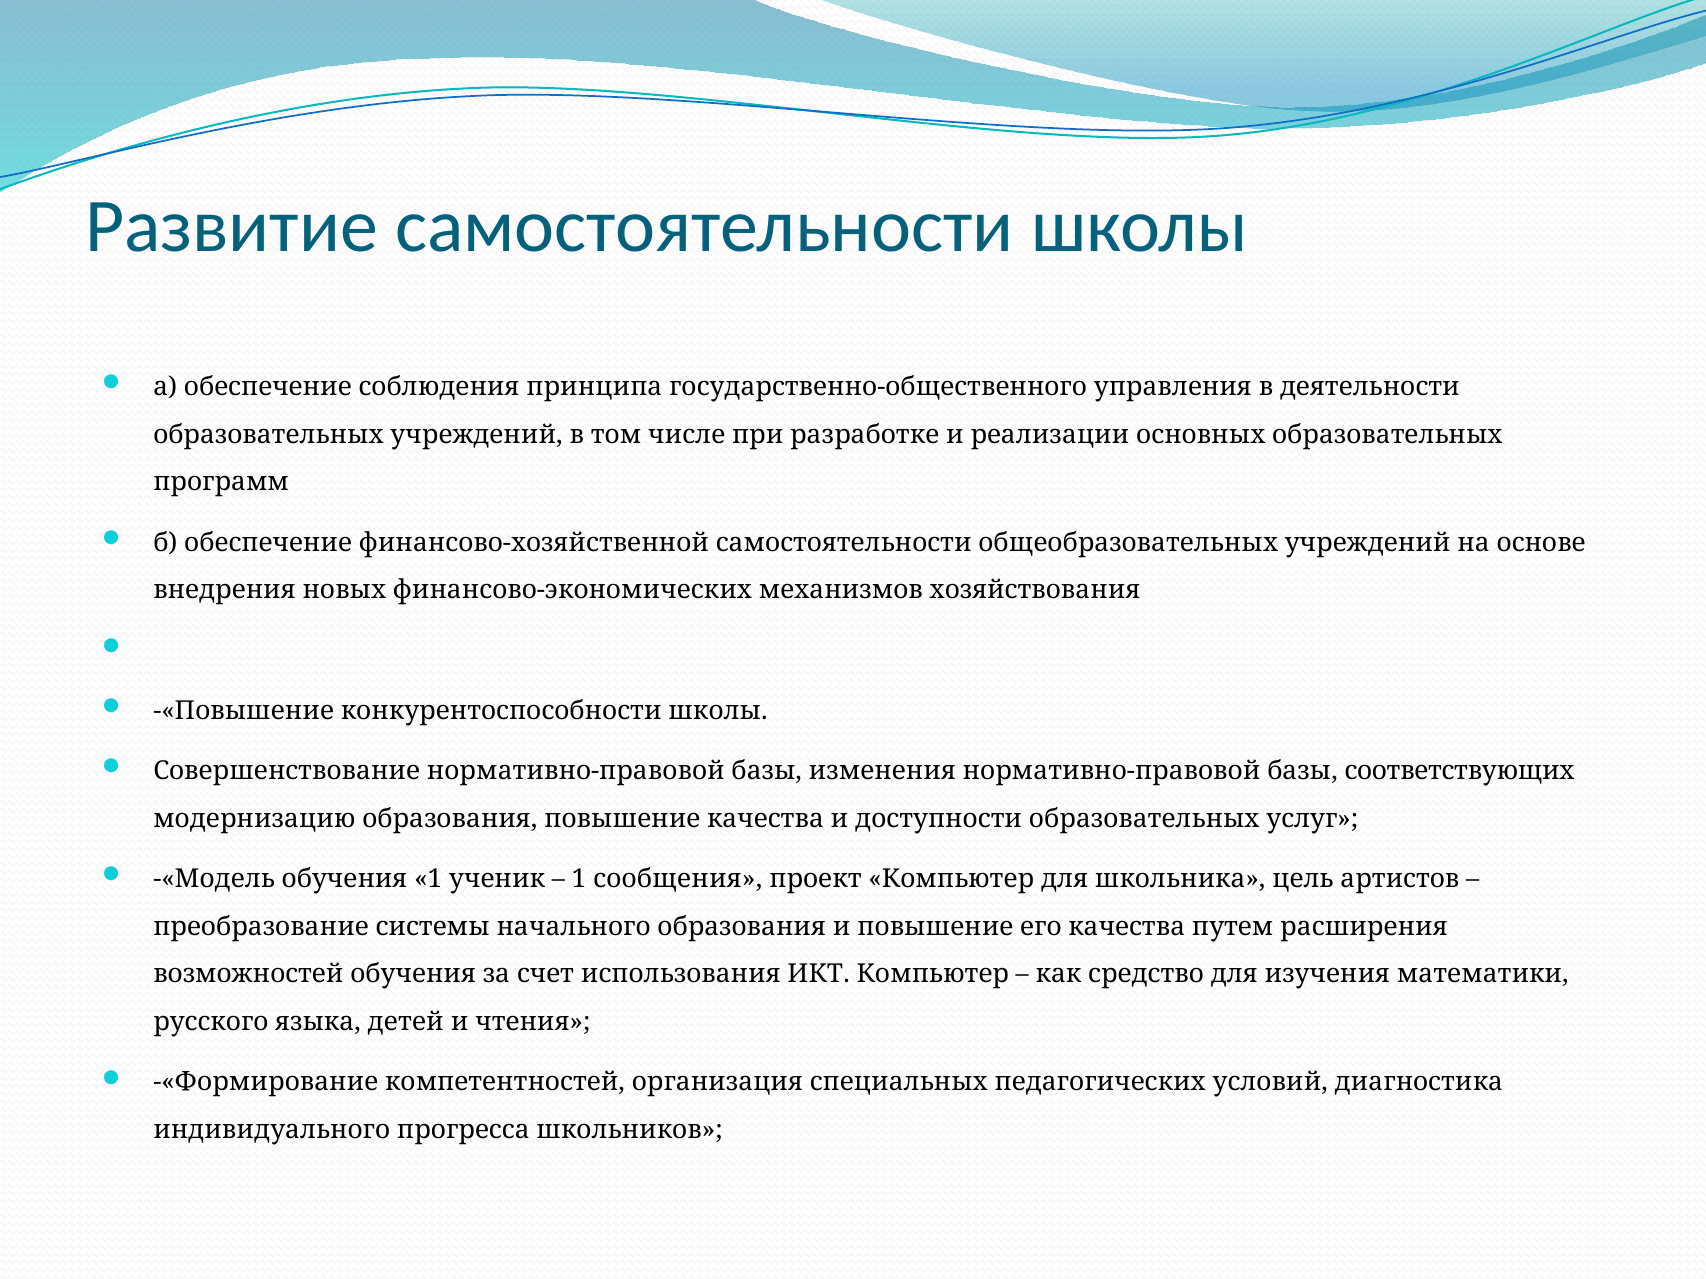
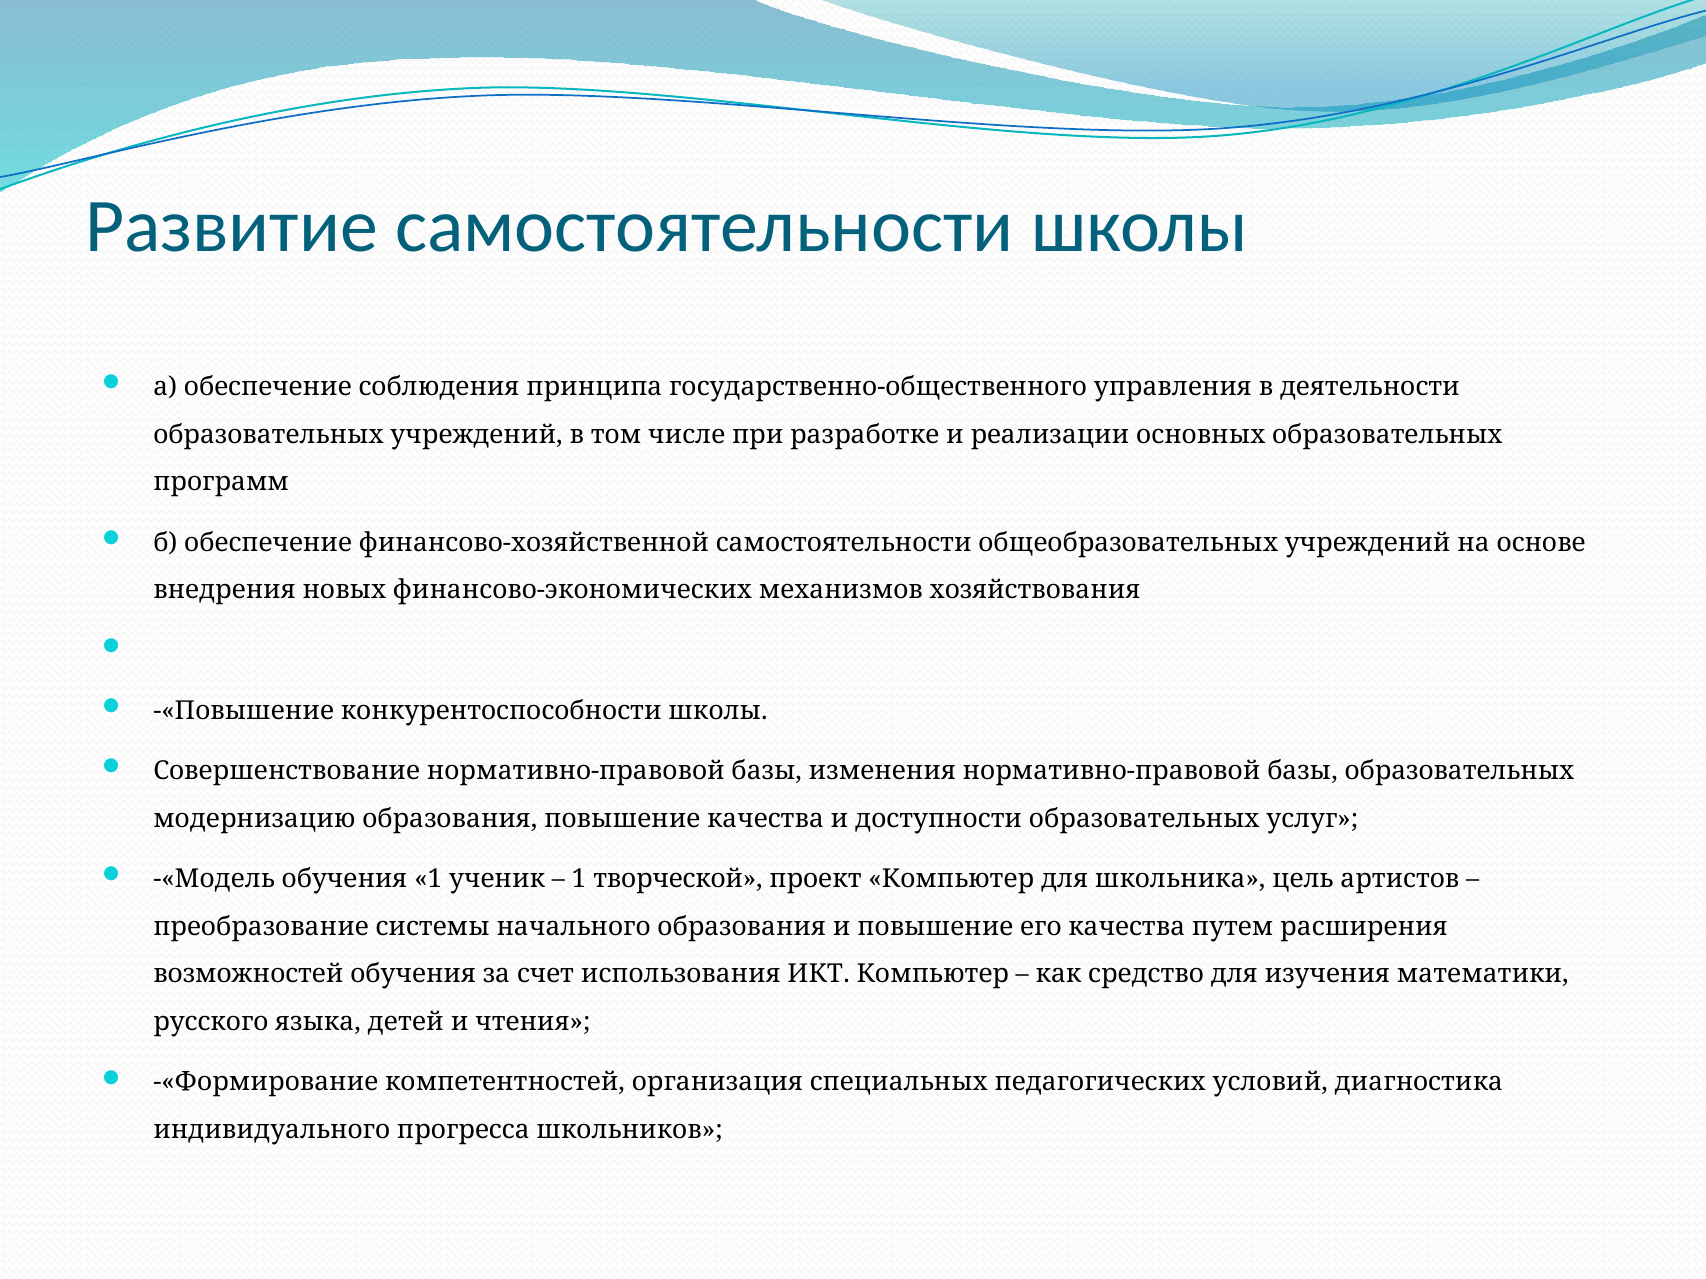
базы соответствующих: соответствующих -> образовательных (1459, 771)
сообщения: сообщения -> творческой (678, 879)
